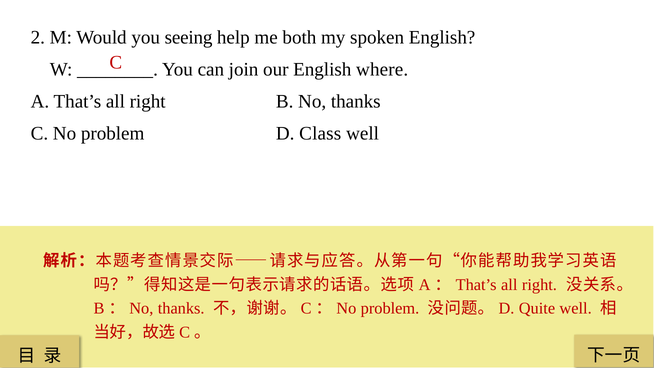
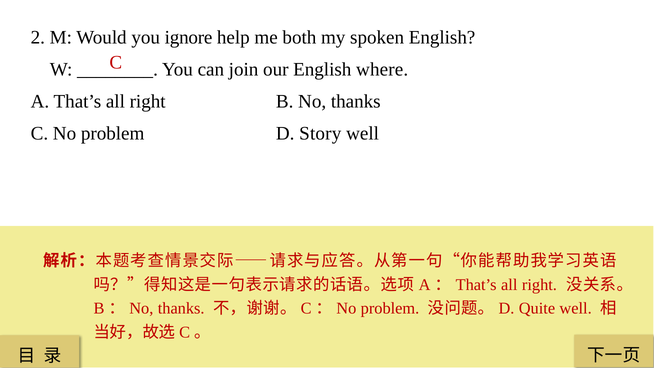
seeing: seeing -> ignore (189, 37)
Class: Class -> Story (320, 134)
